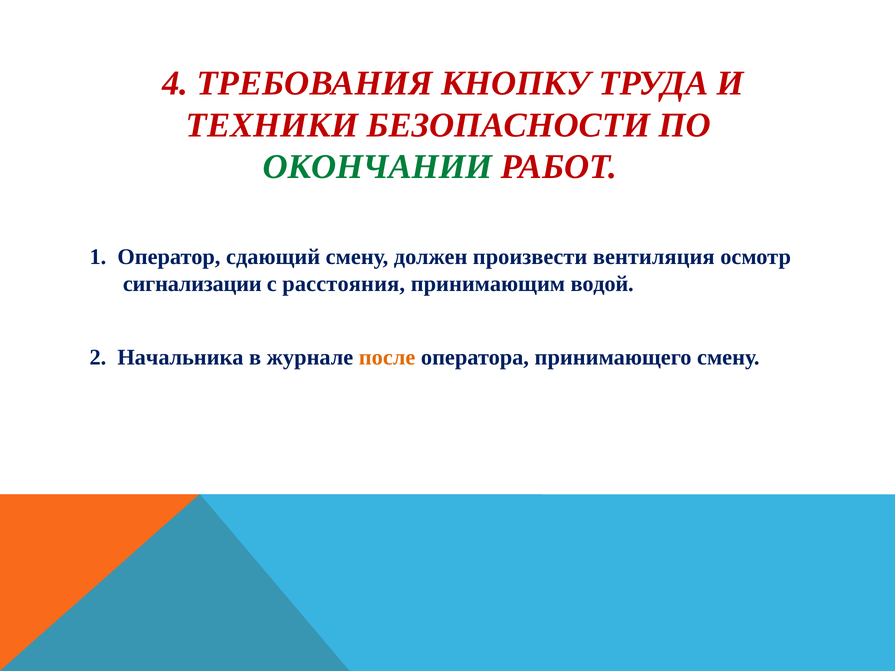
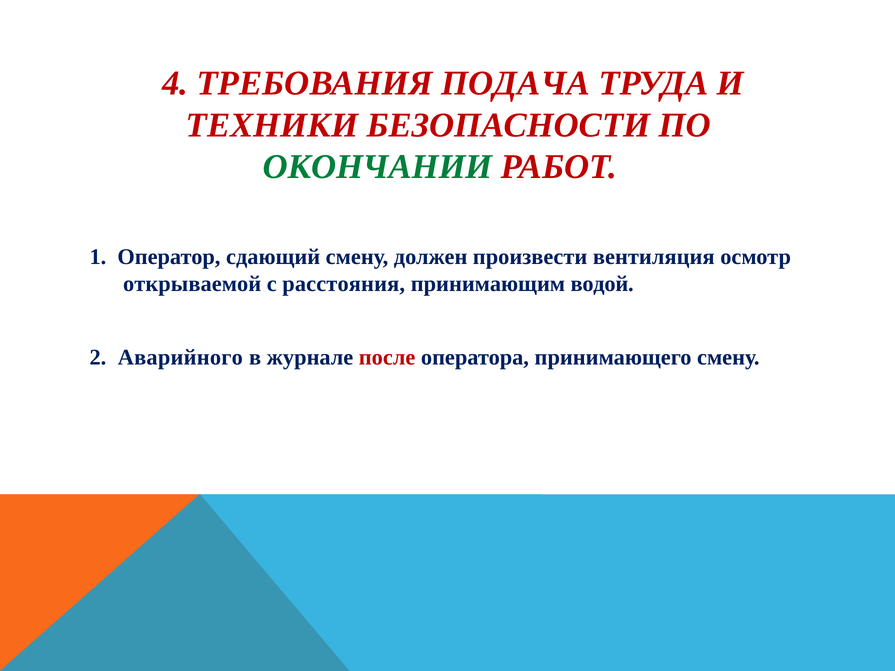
КНОПКУ: КНОПКУ -> ПОДАЧА (516, 83)
сигнализации: сигнализации -> открываемой (192, 284)
Начальника: Начальника -> Аварийного (180, 358)
после colour: orange -> red (387, 358)
